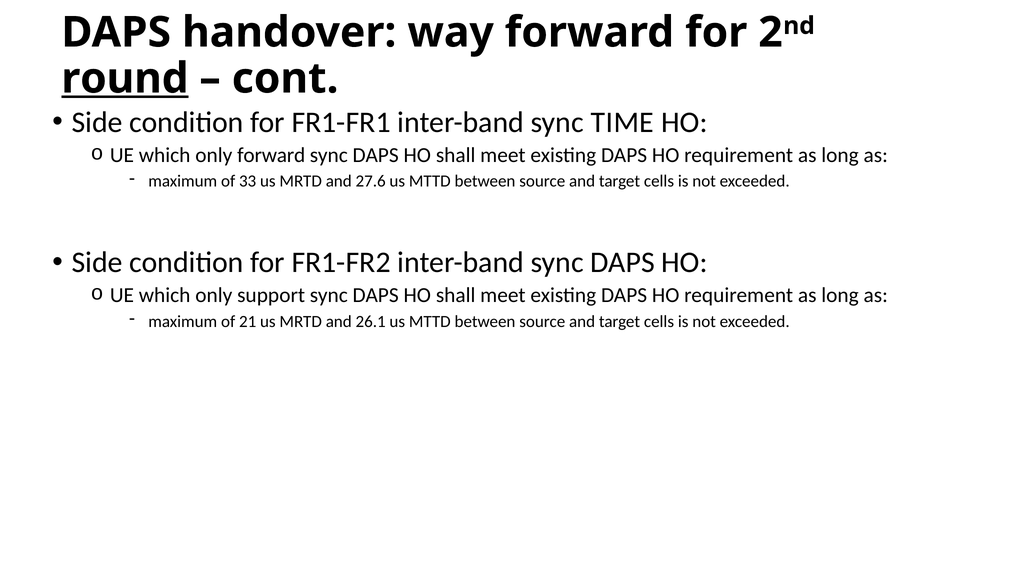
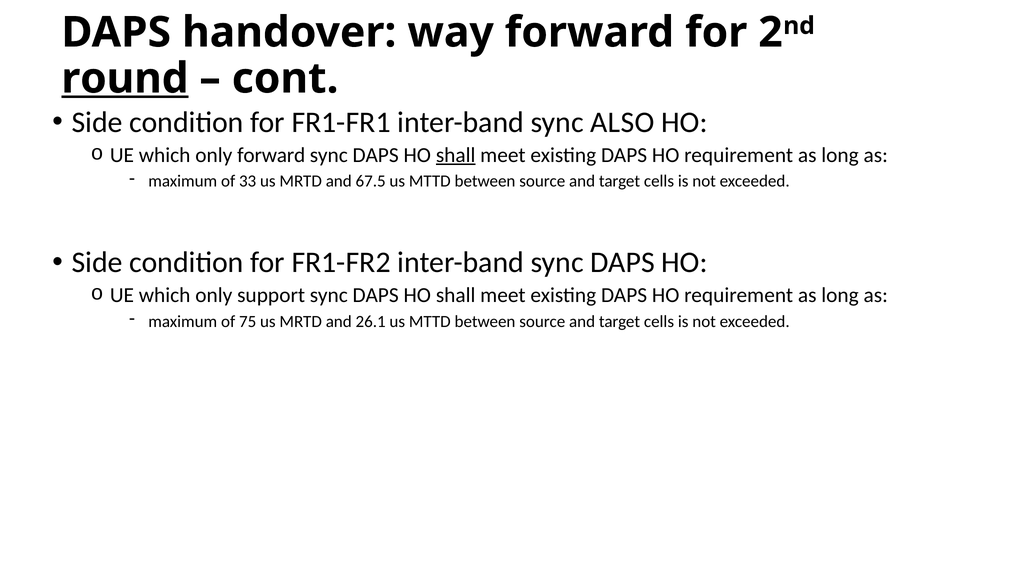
TIME: TIME -> ALSO (622, 122)
shall underline: none -> present (456, 155)
27.6: 27.6 -> 67.5 (371, 181)
21: 21 -> 75 (248, 321)
